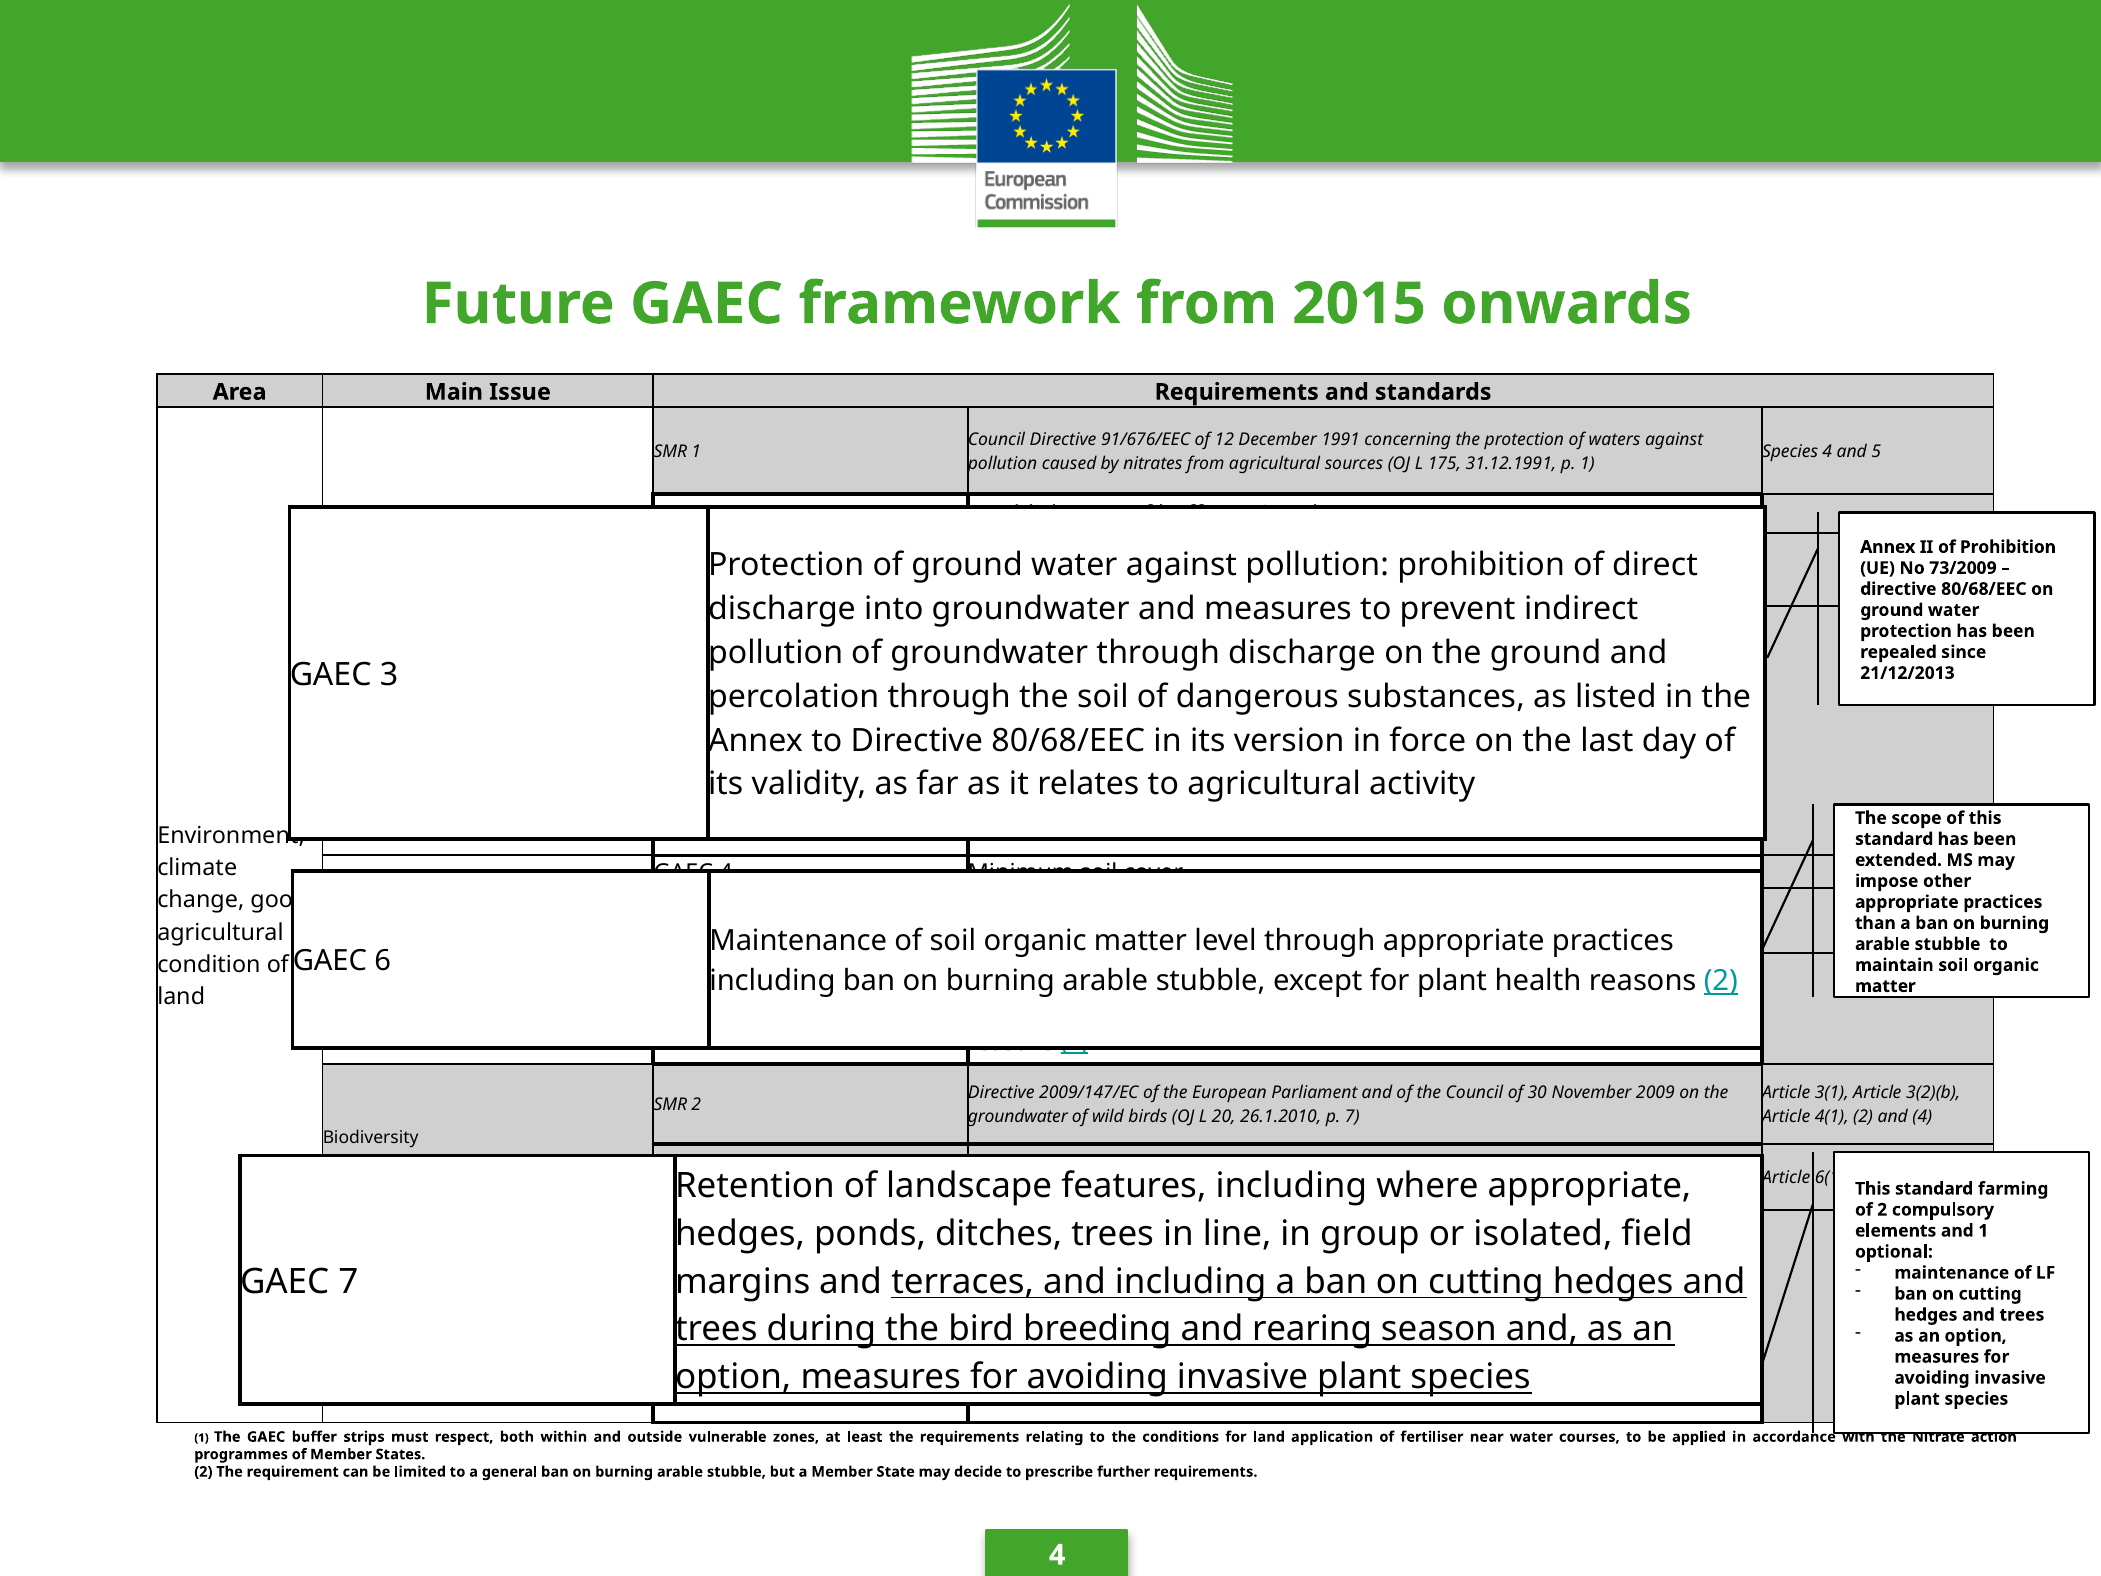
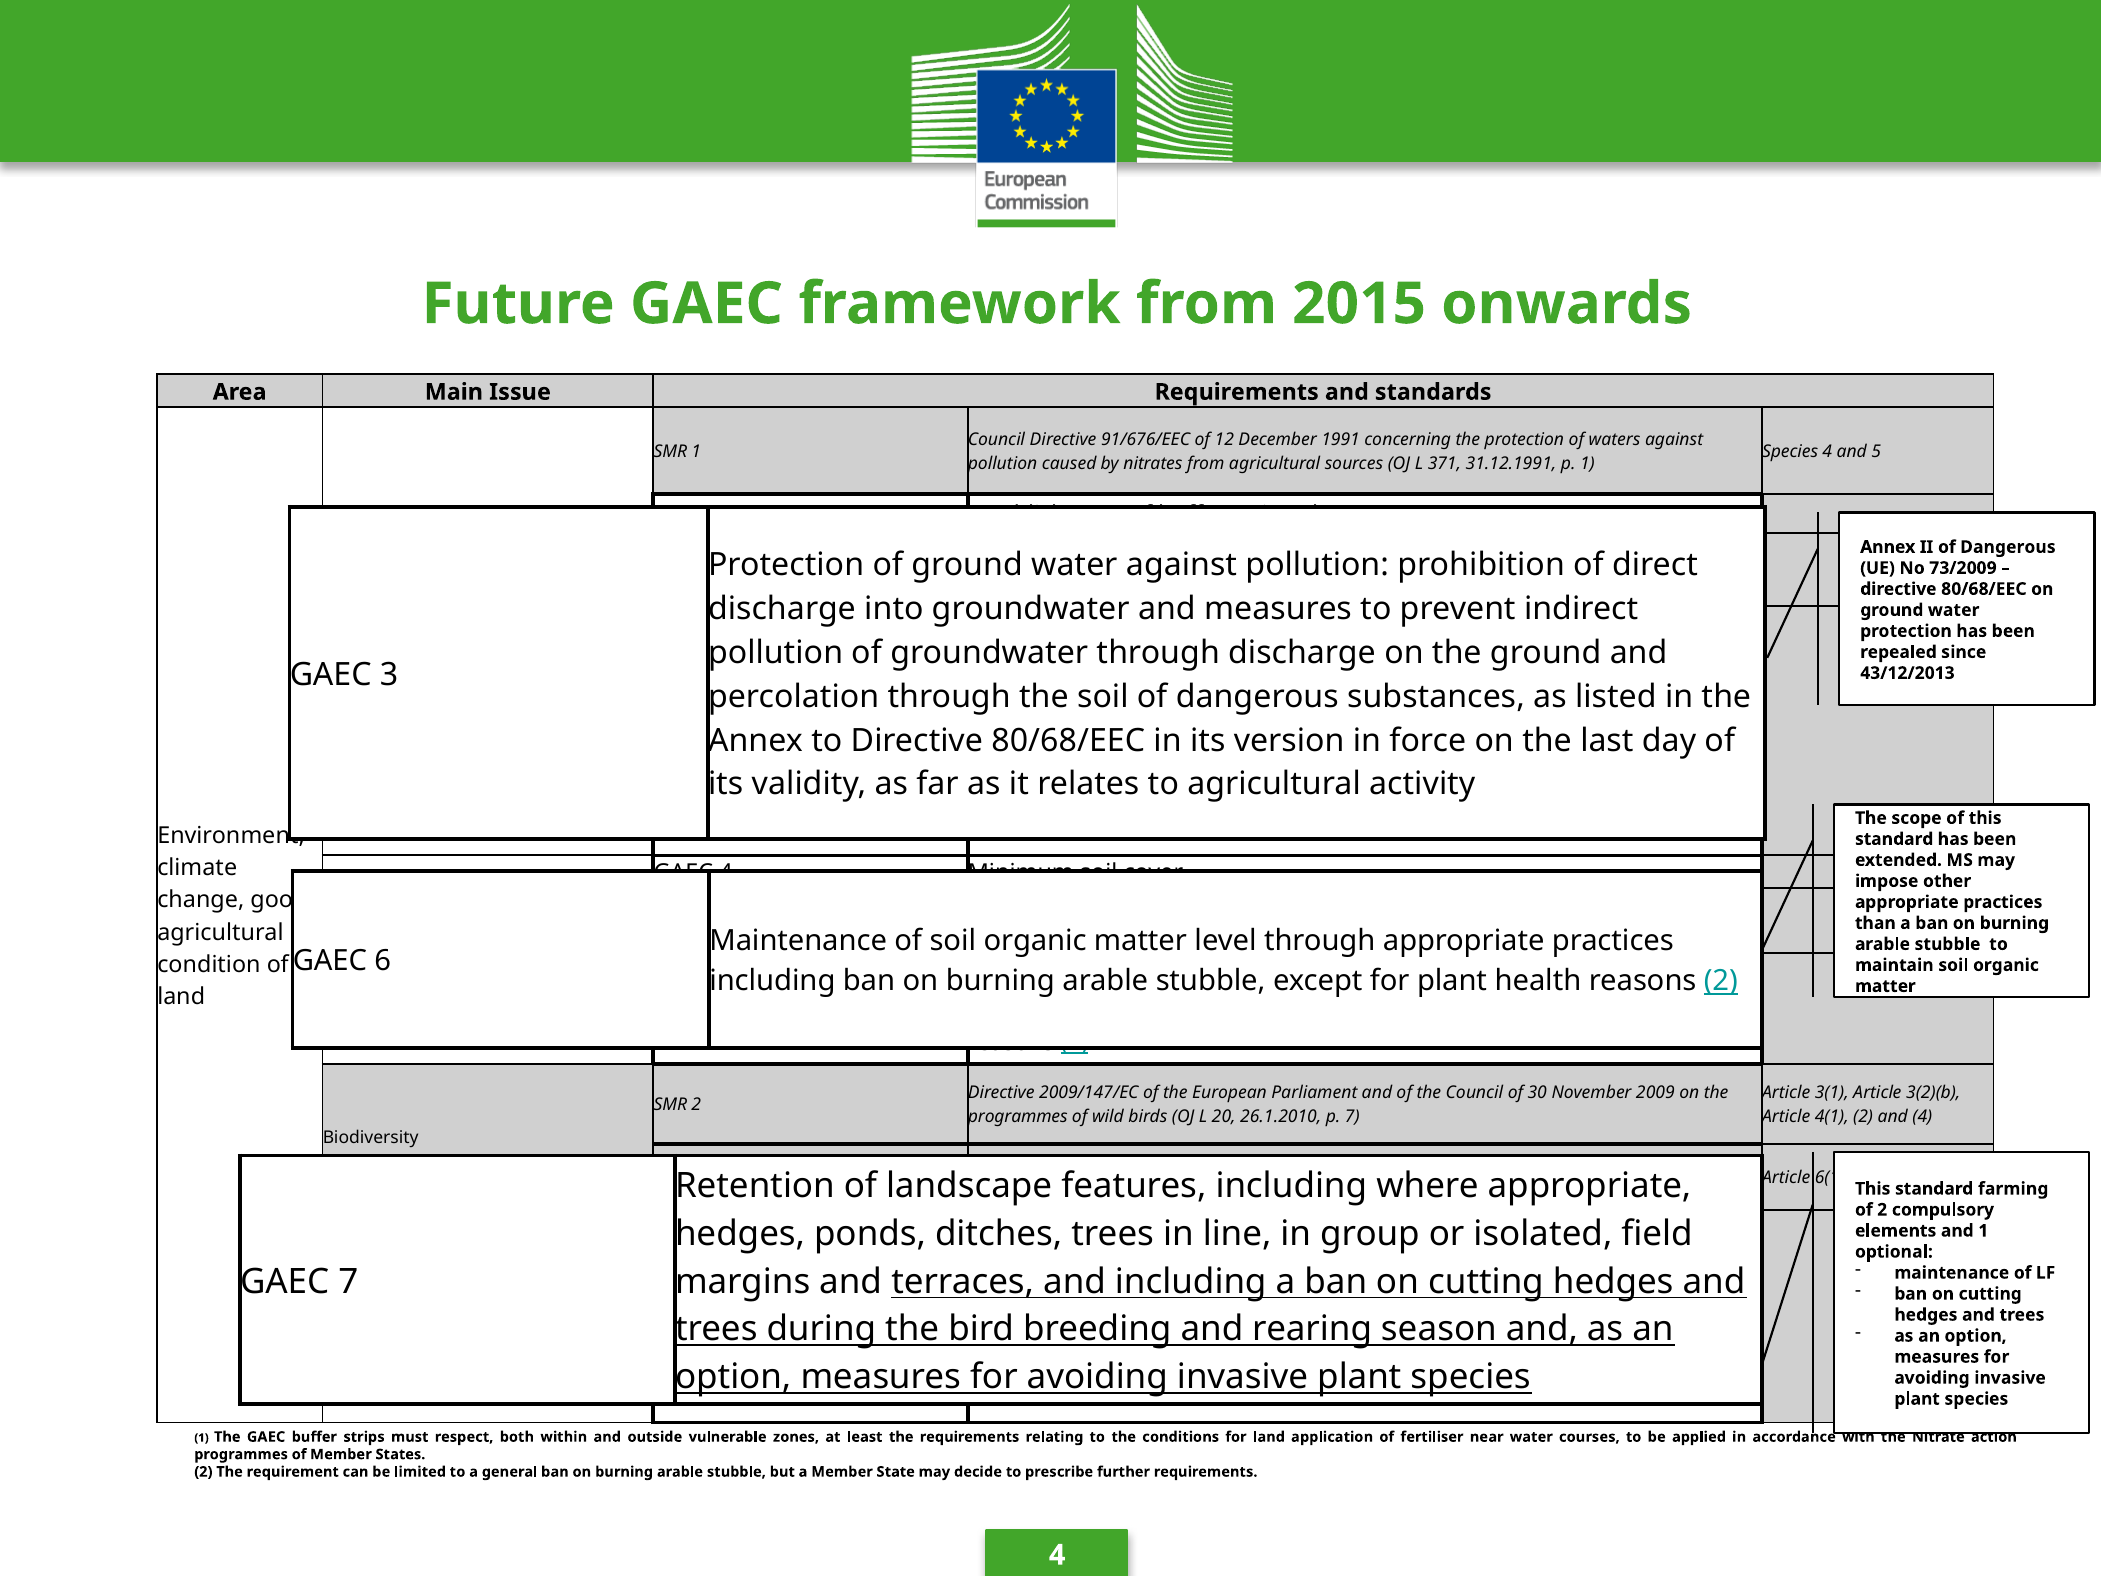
175: 175 -> 371 (1444, 463)
II of Prohibition: Prohibition -> Dangerous (2008, 547)
21/12/2013: 21/12/2013 -> 43/12/2013 (1907, 673)
groundwater: groundwater -> programmes (1018, 1117)
